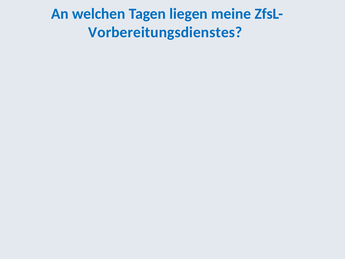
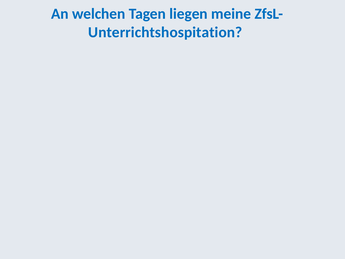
Vorbereitungsdienstes: Vorbereitungsdienstes -> Unterrichtshospitation (165, 32)
